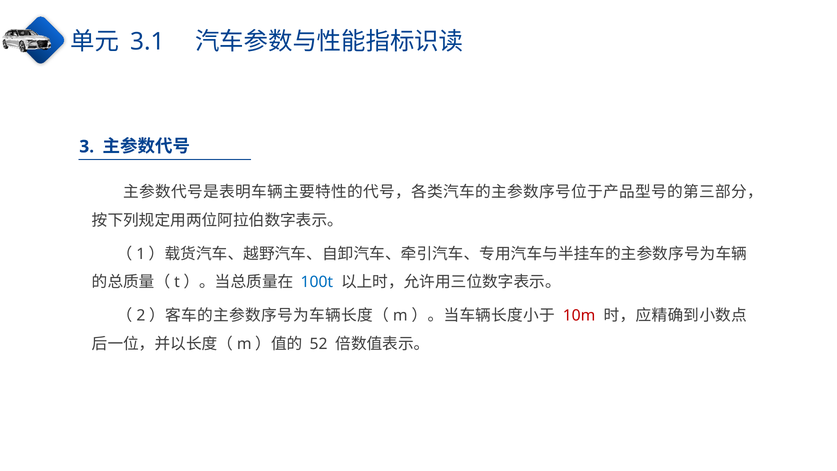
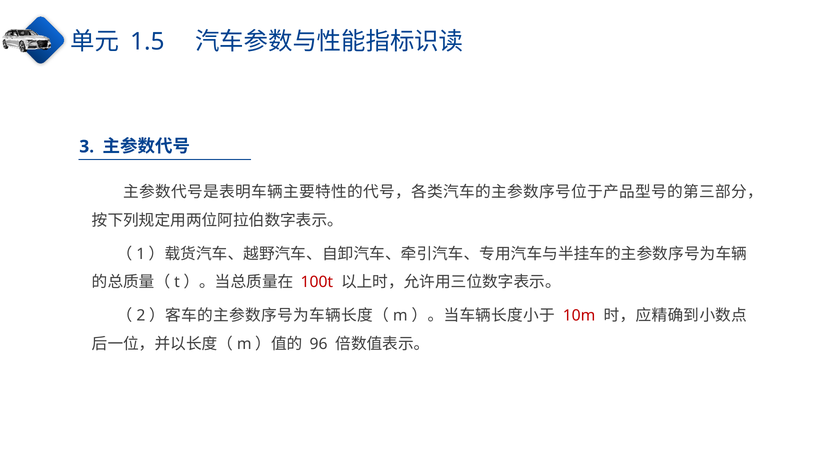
3.1: 3.1 -> 1.5 (148, 42)
100t colour: blue -> red (317, 282)
52: 52 -> 96 (319, 344)
